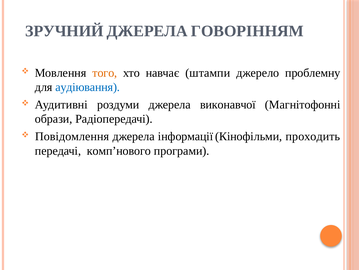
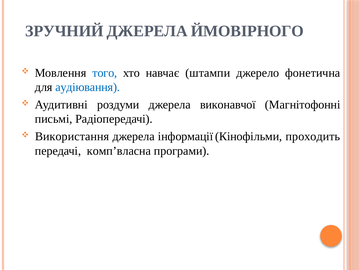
ГОВОРІННЯМ: ГОВОРІННЯМ -> ЙМОВІРНОГО (247, 31)
того colour: orange -> blue (105, 73)
проблемну: проблемну -> фонетична (313, 73)
образи: образи -> письмі (54, 119)
Повідомлення: Повідомлення -> Використання (72, 136)
комп’нового: комп’нового -> комп’власна (119, 150)
